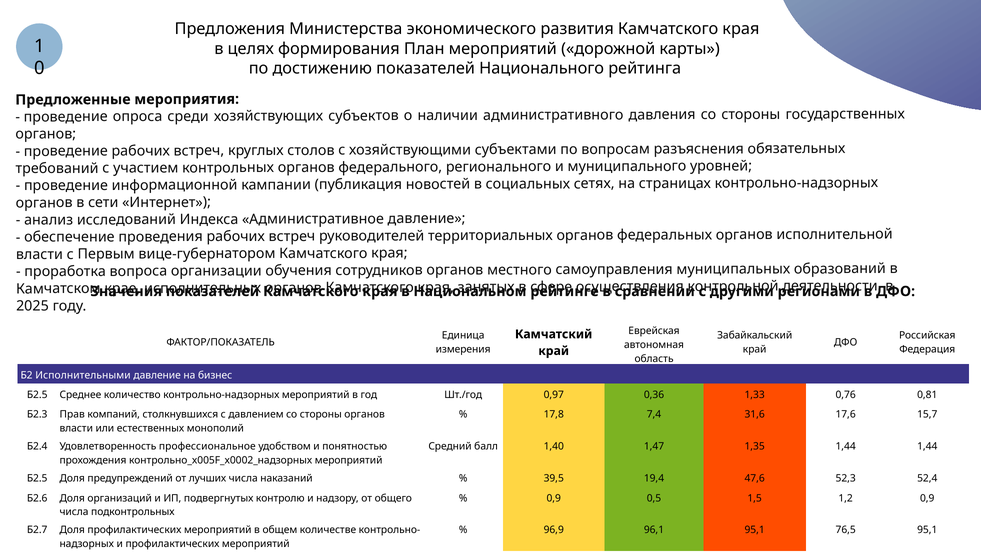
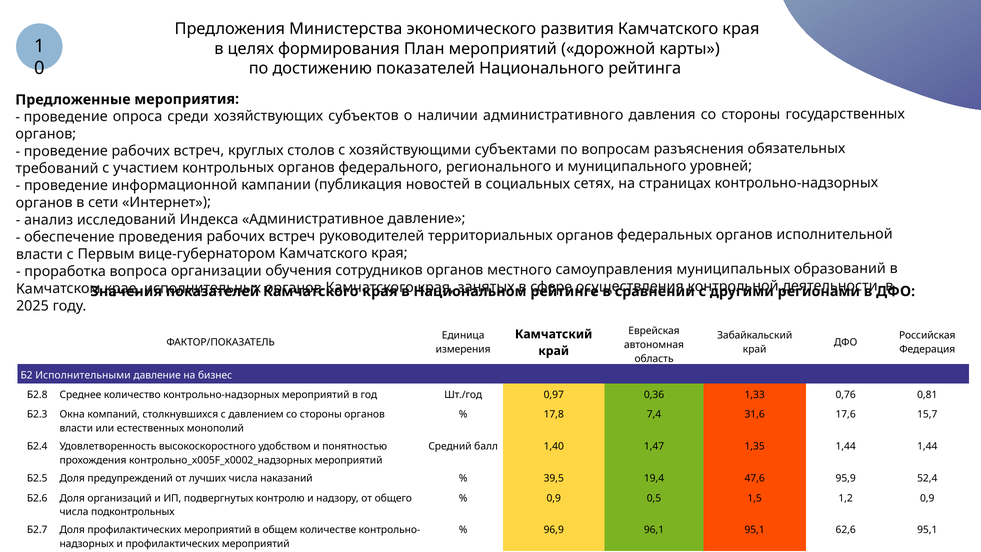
Б2.5: Б2.5 -> Б2.8 (37, 395)
Прав: Прав -> Окна (72, 414)
профессиональное: профессиональное -> высокоскоростного (207, 446)
52,3: 52,3 -> 95,9 (846, 478)
76,5: 76,5 -> 62,6 (846, 530)
